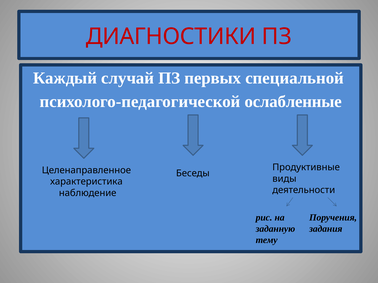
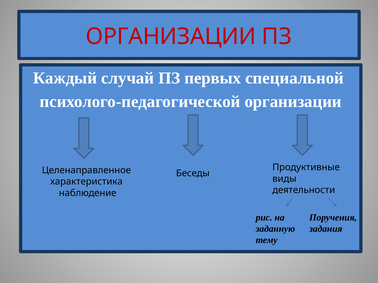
ДИАГНОСТИКИ: ДИАГНОСТИКИ -> ОРГАНИЗАЦИИ (171, 37)
психолого-педагогической ослабленные: ослабленные -> организации (293, 102)
